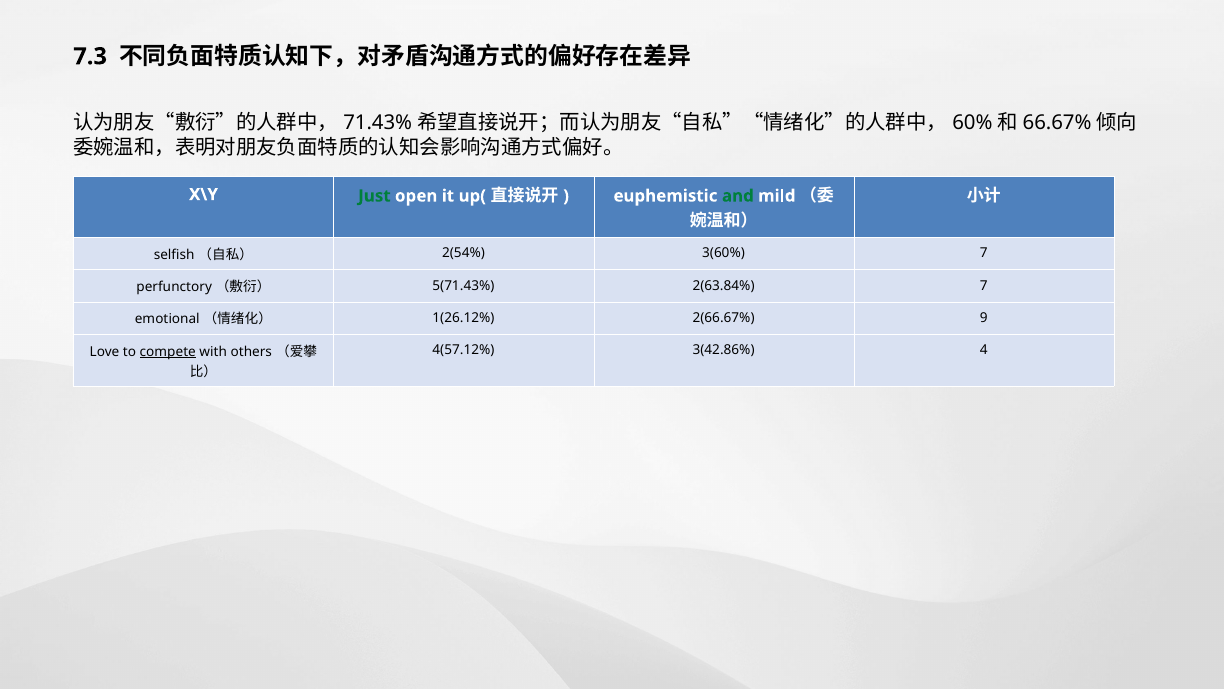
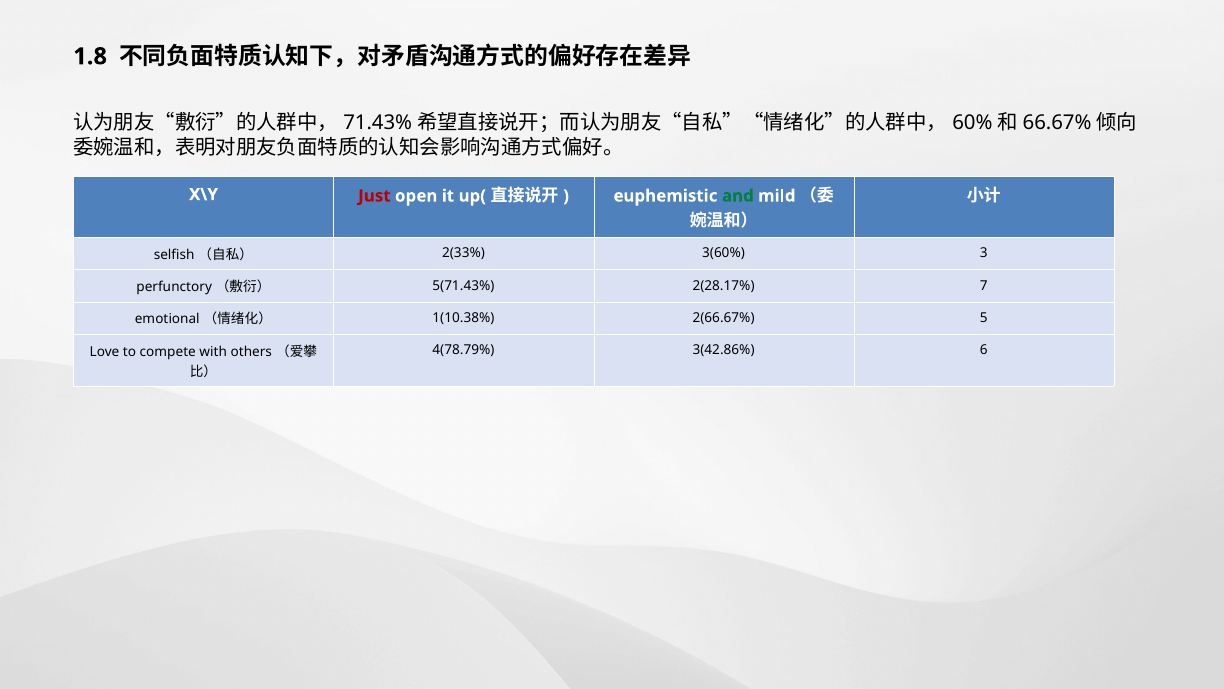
7.3: 7.3 -> 1.8 (90, 56)
Just colour: green -> red (374, 196)
2(54%: 2(54% -> 2(33% (464, 253)
3(60% 7: 7 -> 3 (984, 253)
2(63.84%: 2(63.84% -> 2(28.17% (724, 286)
1(26.12%: 1(26.12% -> 1(10.38% (463, 318)
9: 9 -> 5 (984, 318)
4(57.12%: 4(57.12% -> 4(78.79% (463, 350)
4: 4 -> 6 (984, 350)
compete underline: present -> none (168, 351)
